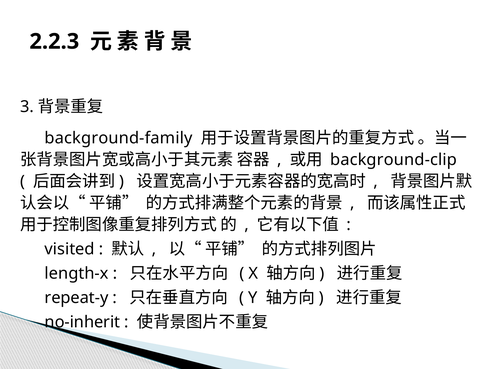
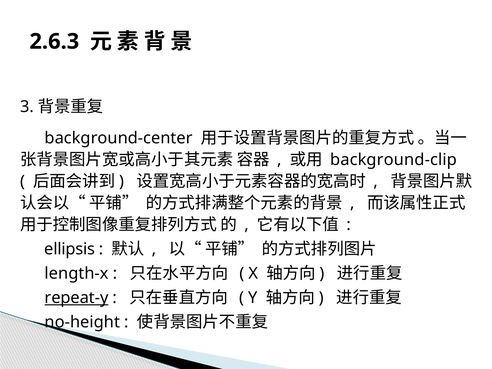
2.2.3: 2.2.3 -> 2.6.3 (54, 41)
background-family: background-family -> background-center (119, 138)
visited: visited -> ellipsis (70, 249)
repeat-y underline: none -> present (77, 298)
no-inherit: no-inherit -> no-height (82, 322)
